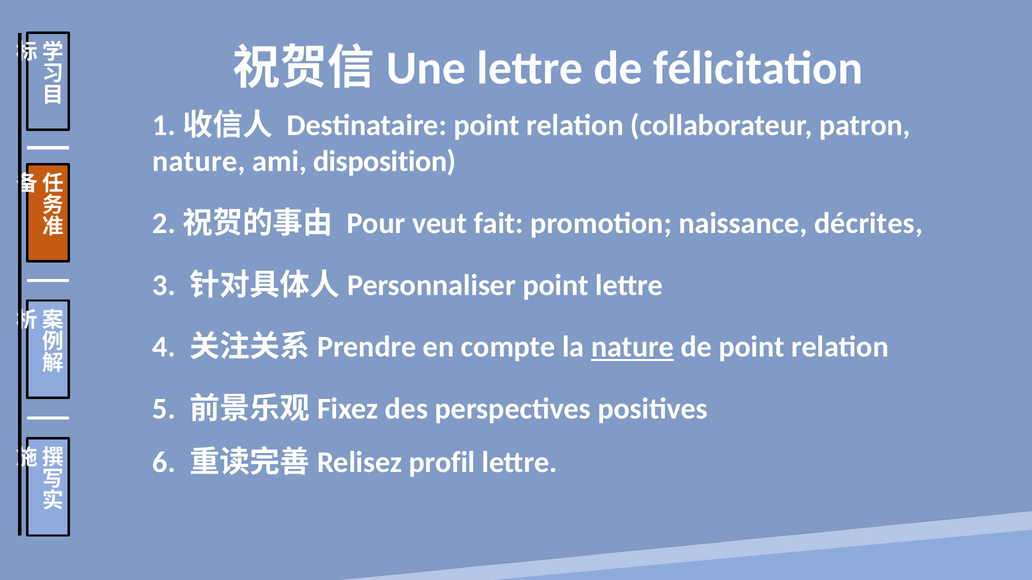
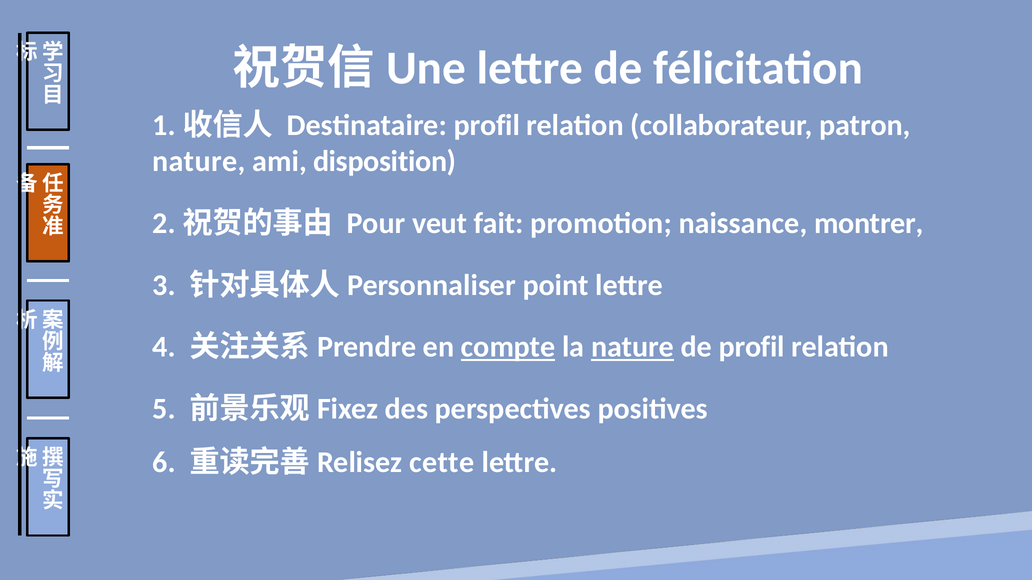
Destinataire point: point -> profil (487, 126)
décrites: décrites -> montrer (869, 224)
compte underline: none -> present (508, 347)
de point: point -> profil (752, 347)
profil: profil -> cette (442, 463)
